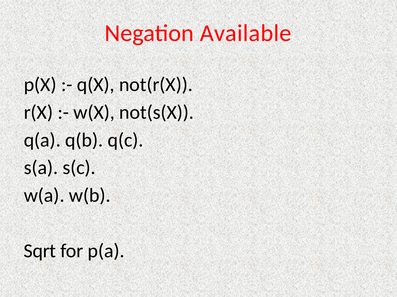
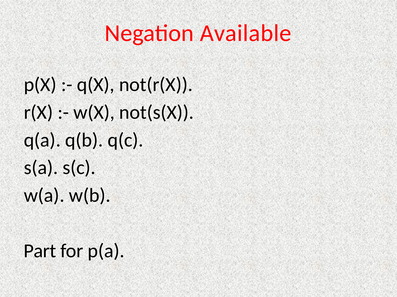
Sqrt: Sqrt -> Part (40, 251)
